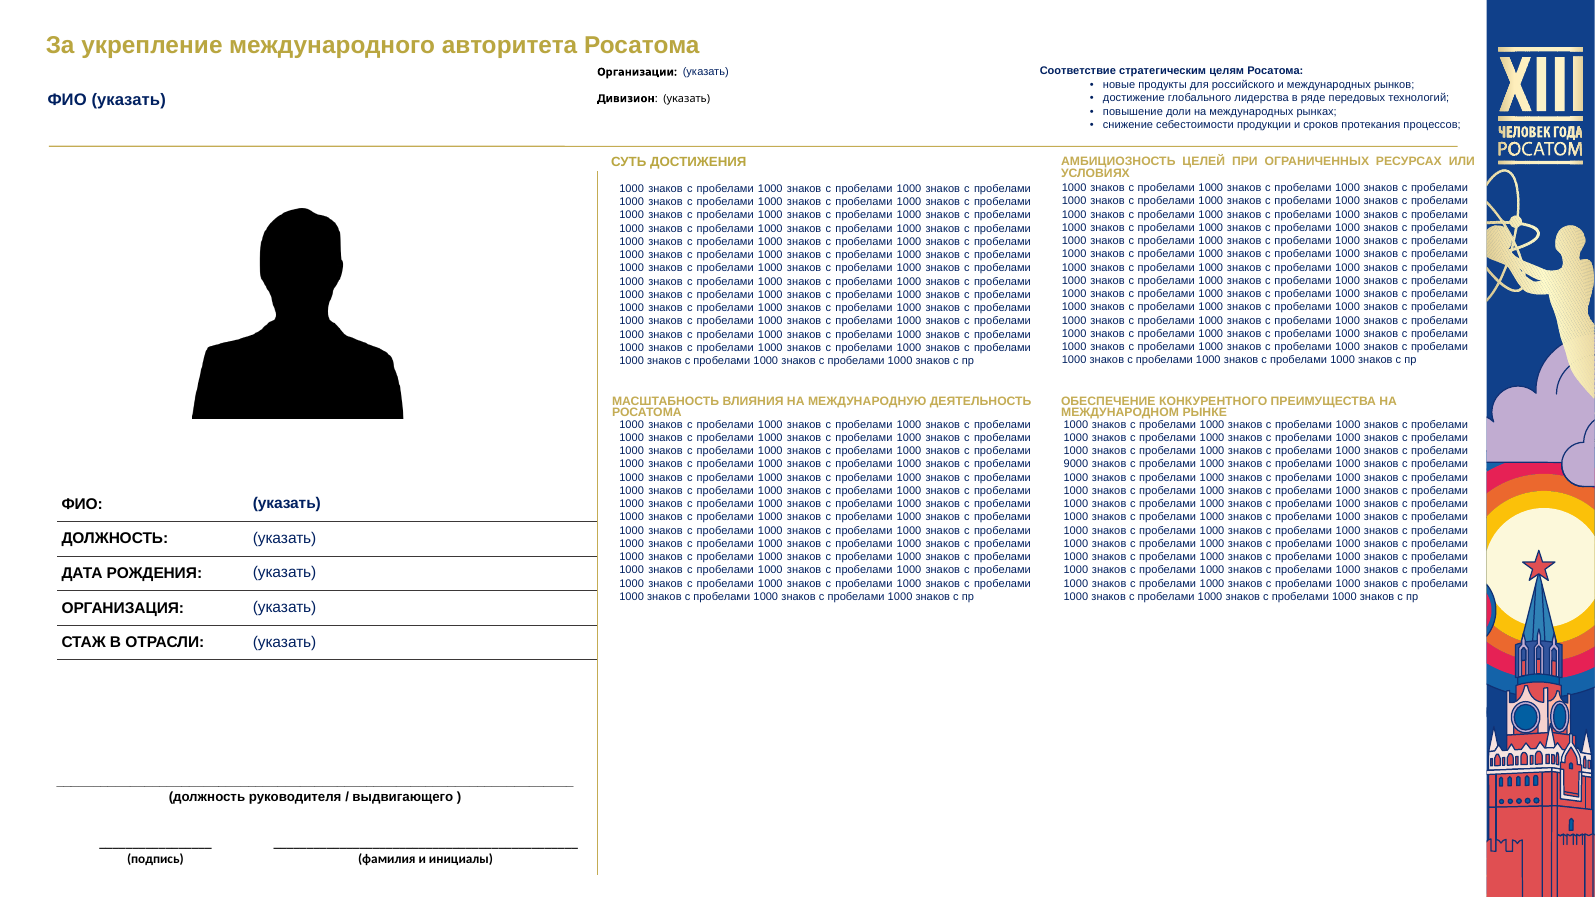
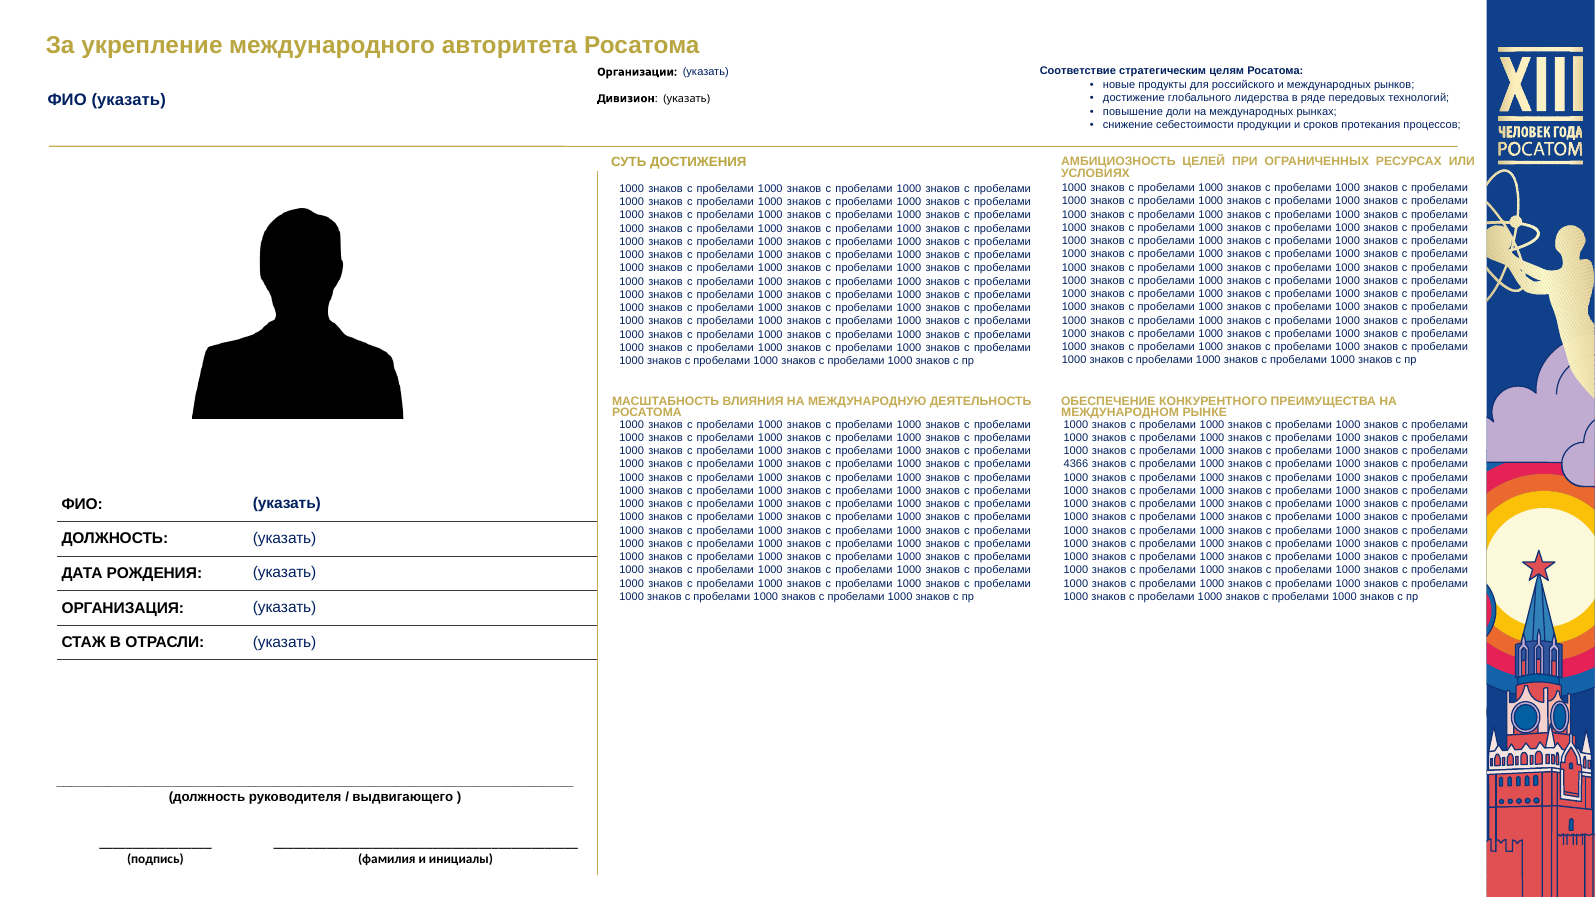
9000: 9000 -> 4366 (1076, 464)
